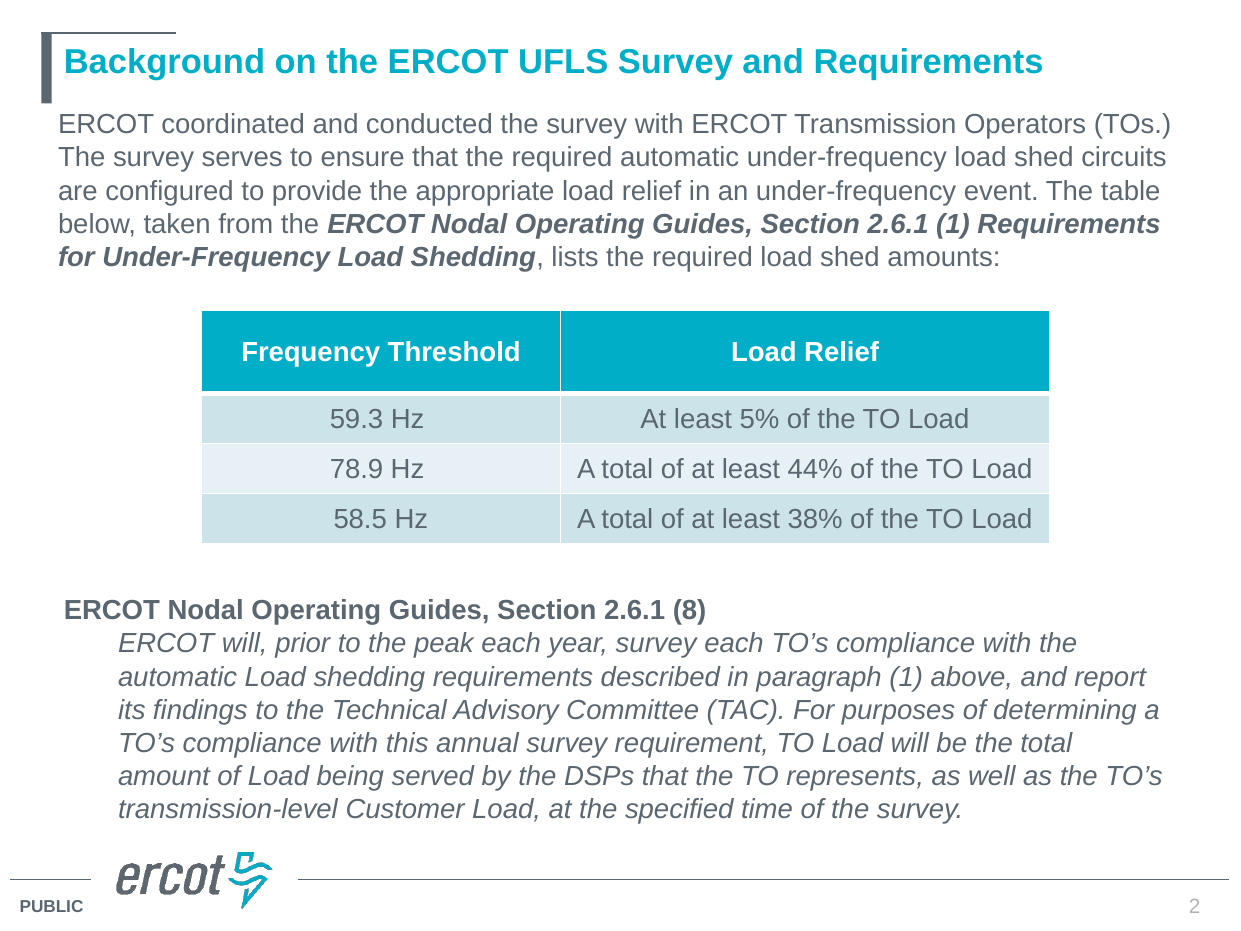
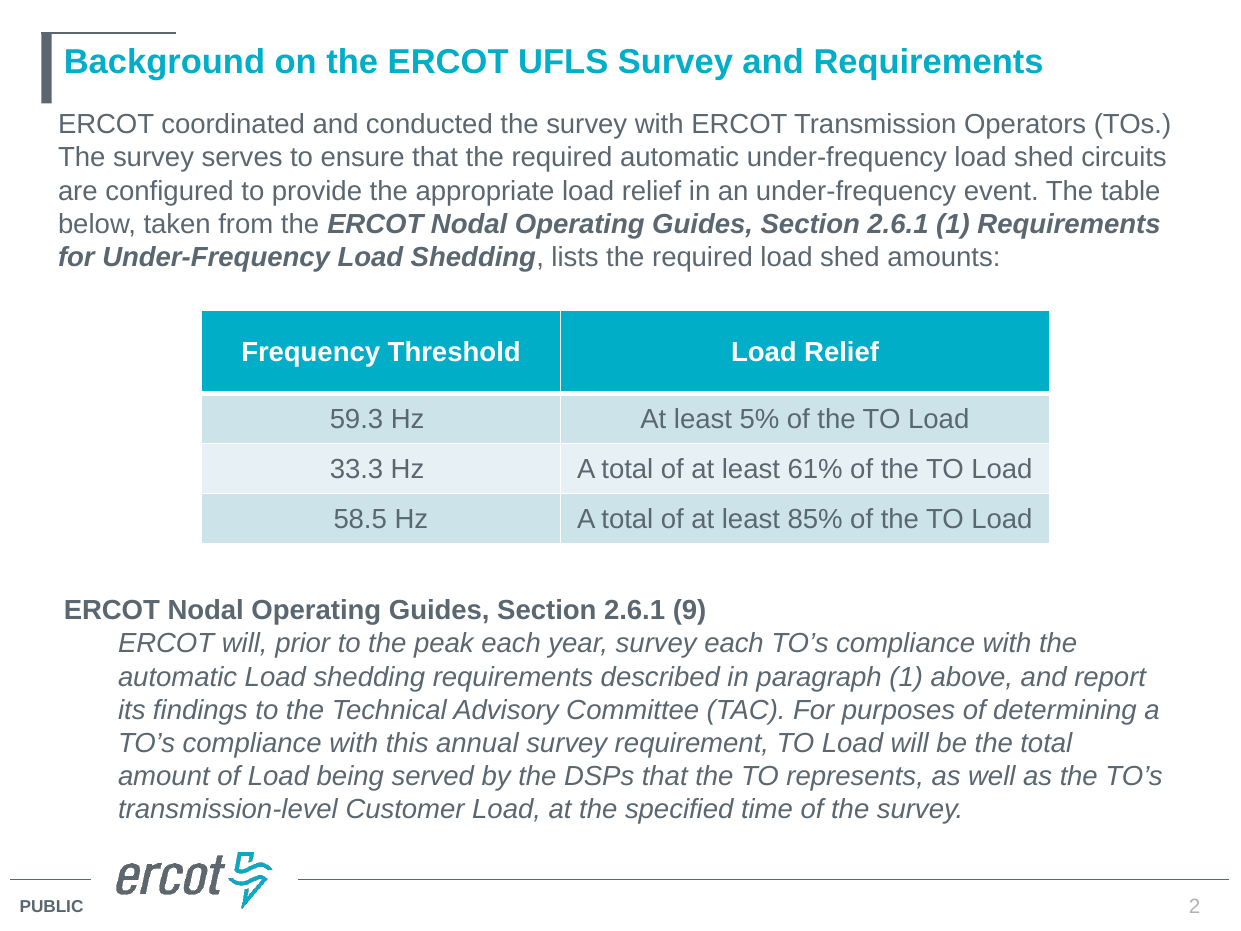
78.9: 78.9 -> 33.3 (356, 469)
44%: 44% -> 61% (815, 469)
38%: 38% -> 85% (815, 520)
8: 8 -> 9 (690, 611)
